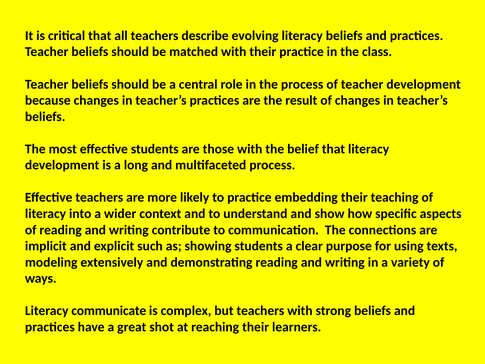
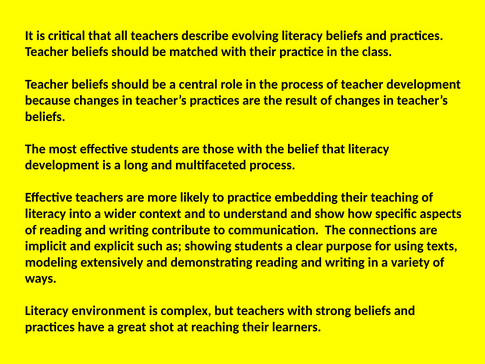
communicate: communicate -> environment (109, 311)
